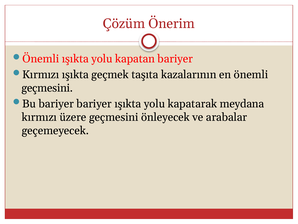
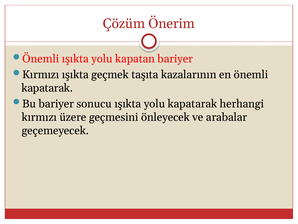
geçmesini: geçmesini -> kapatarak (47, 88)
bariyer bariyer: bariyer -> sonucu (94, 103)
meydana: meydana -> herhangi (242, 103)
